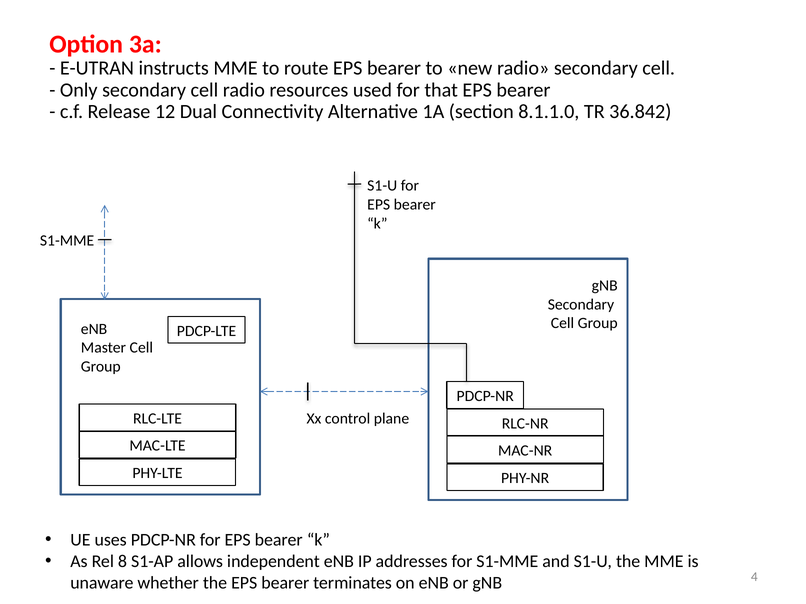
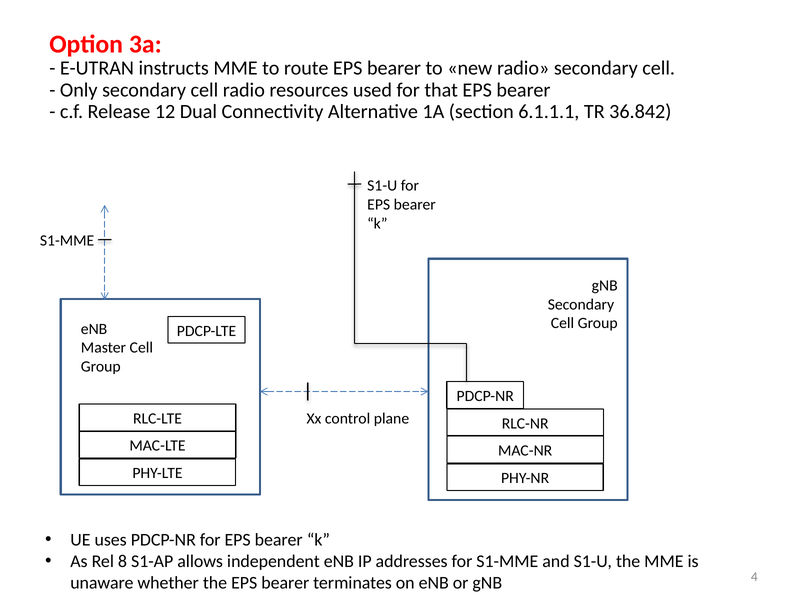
8.1.1.0: 8.1.1.0 -> 6.1.1.1 (549, 112)
